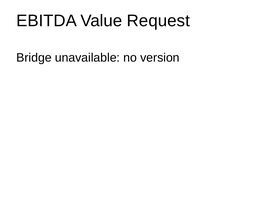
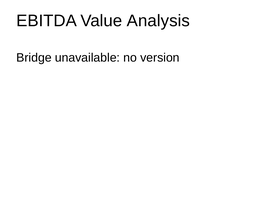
Request: Request -> Analysis (158, 21)
